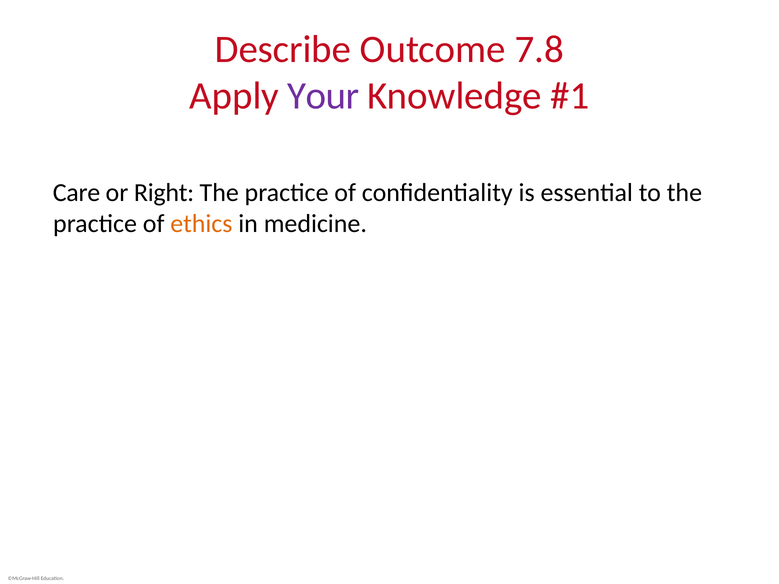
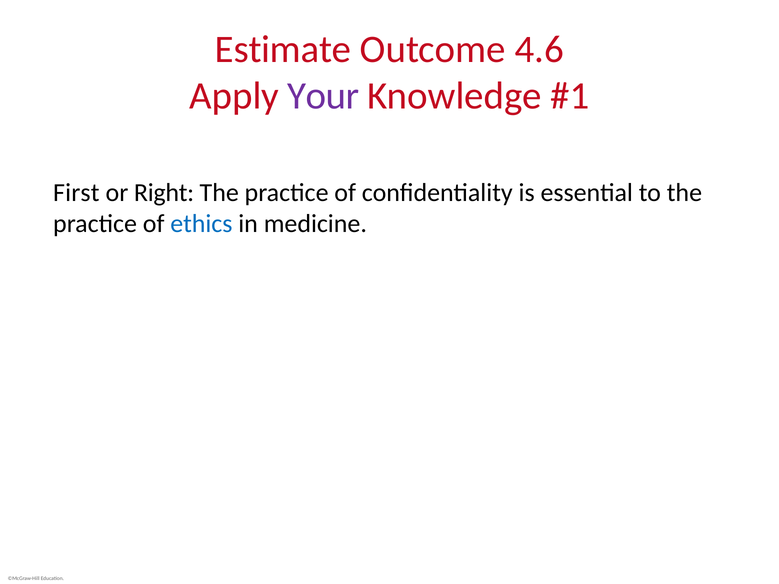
Describe: Describe -> Estimate (283, 49)
7.8: 7.8 -> 4.6 (539, 49)
Care: Care -> First (76, 193)
ethics colour: orange -> blue (201, 224)
